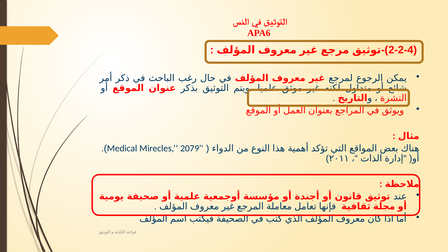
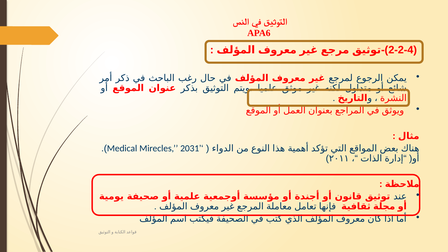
2079: 2079 -> 2031 (190, 148)
